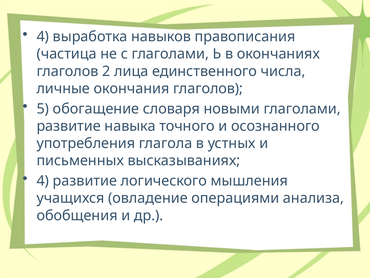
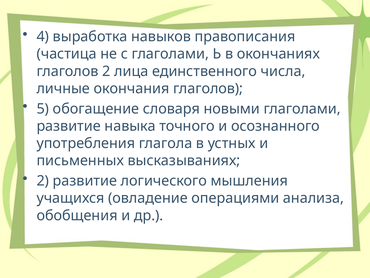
4: 4 -> 2 (43, 181)
